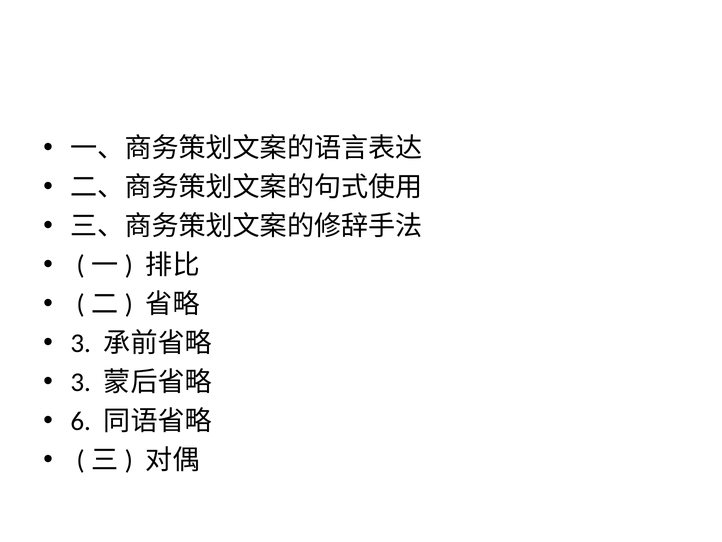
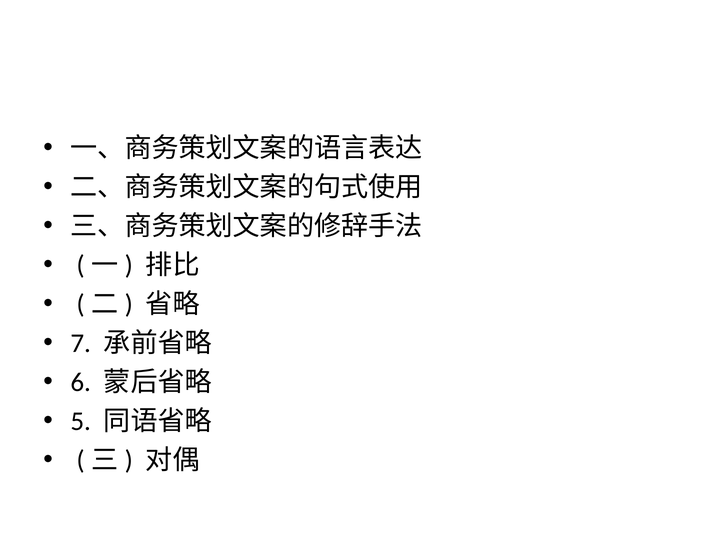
3: 3 -> 7 (81, 343)
3: 3 -> 6 (81, 382)
6: 6 -> 5 (81, 421)
